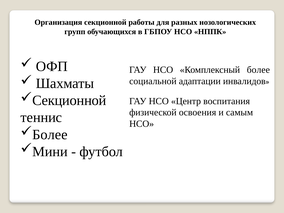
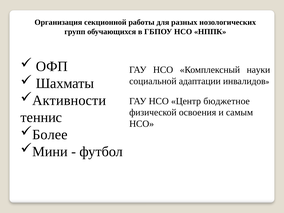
Комплексный более: более -> науки (258, 70)
Секционной: Секционной -> Активности (69, 100)
воспитания: воспитания -> бюджетное (227, 101)
